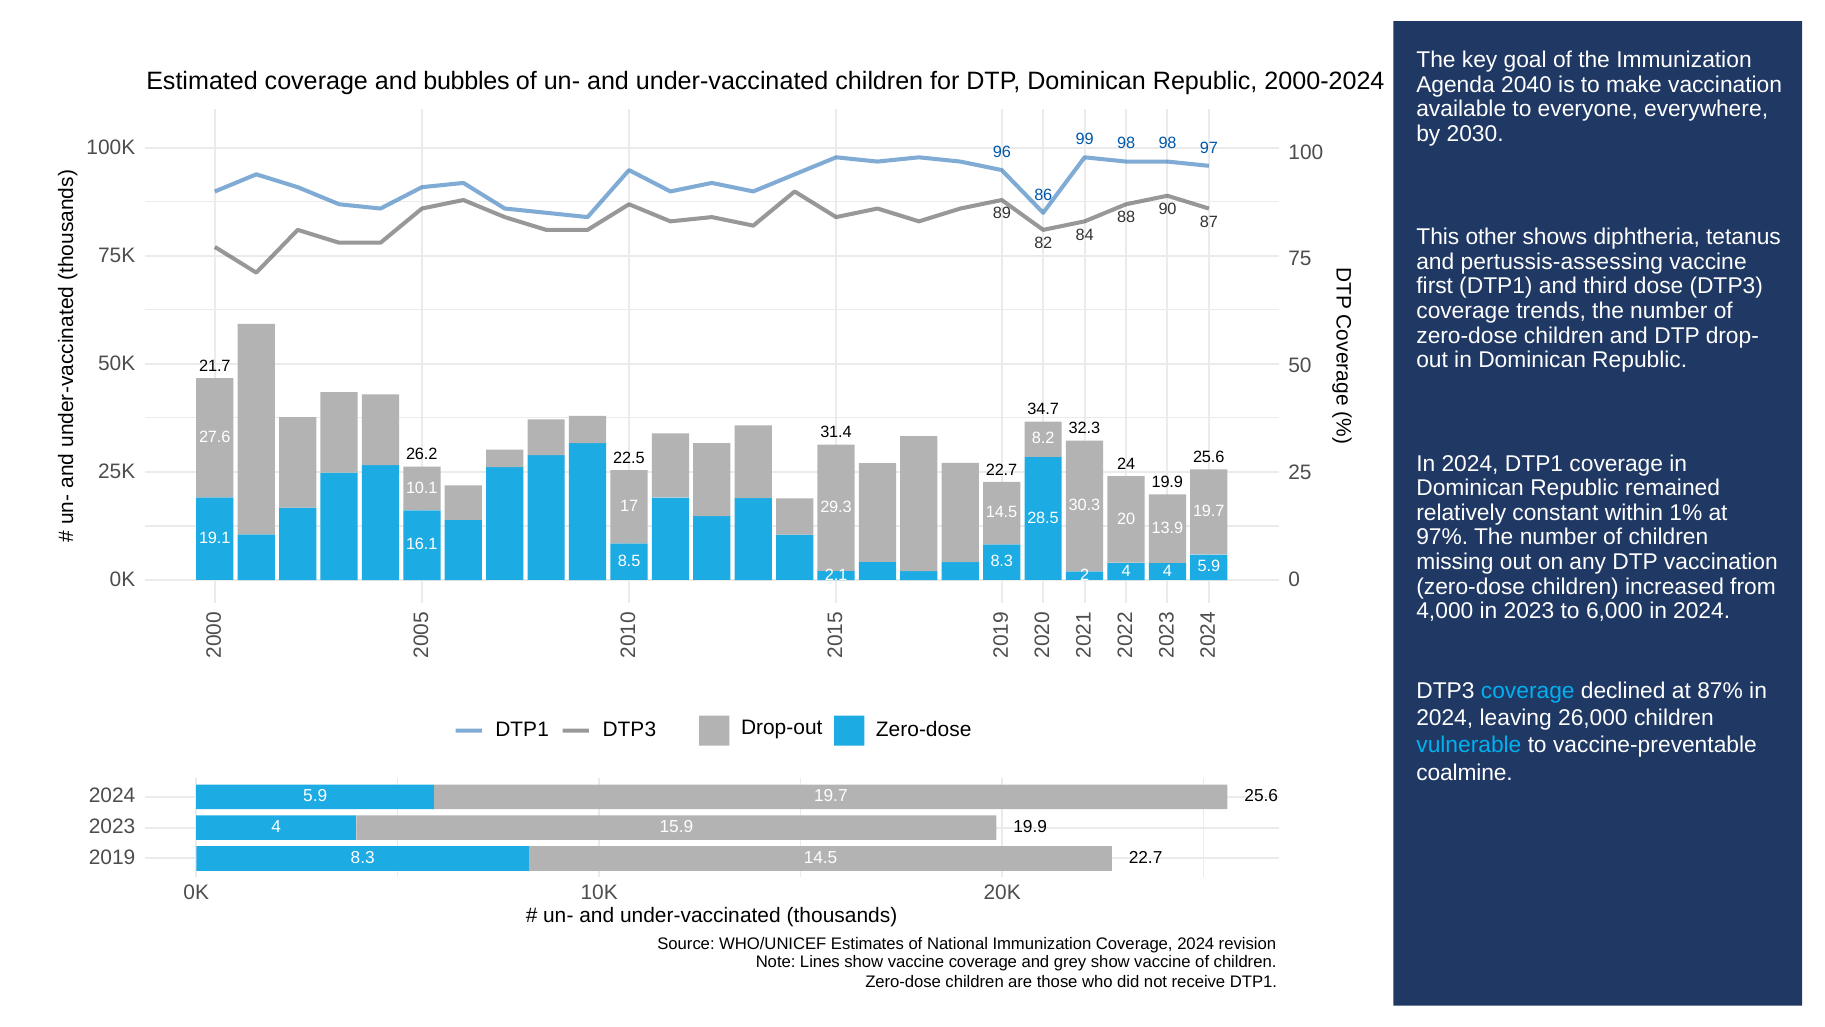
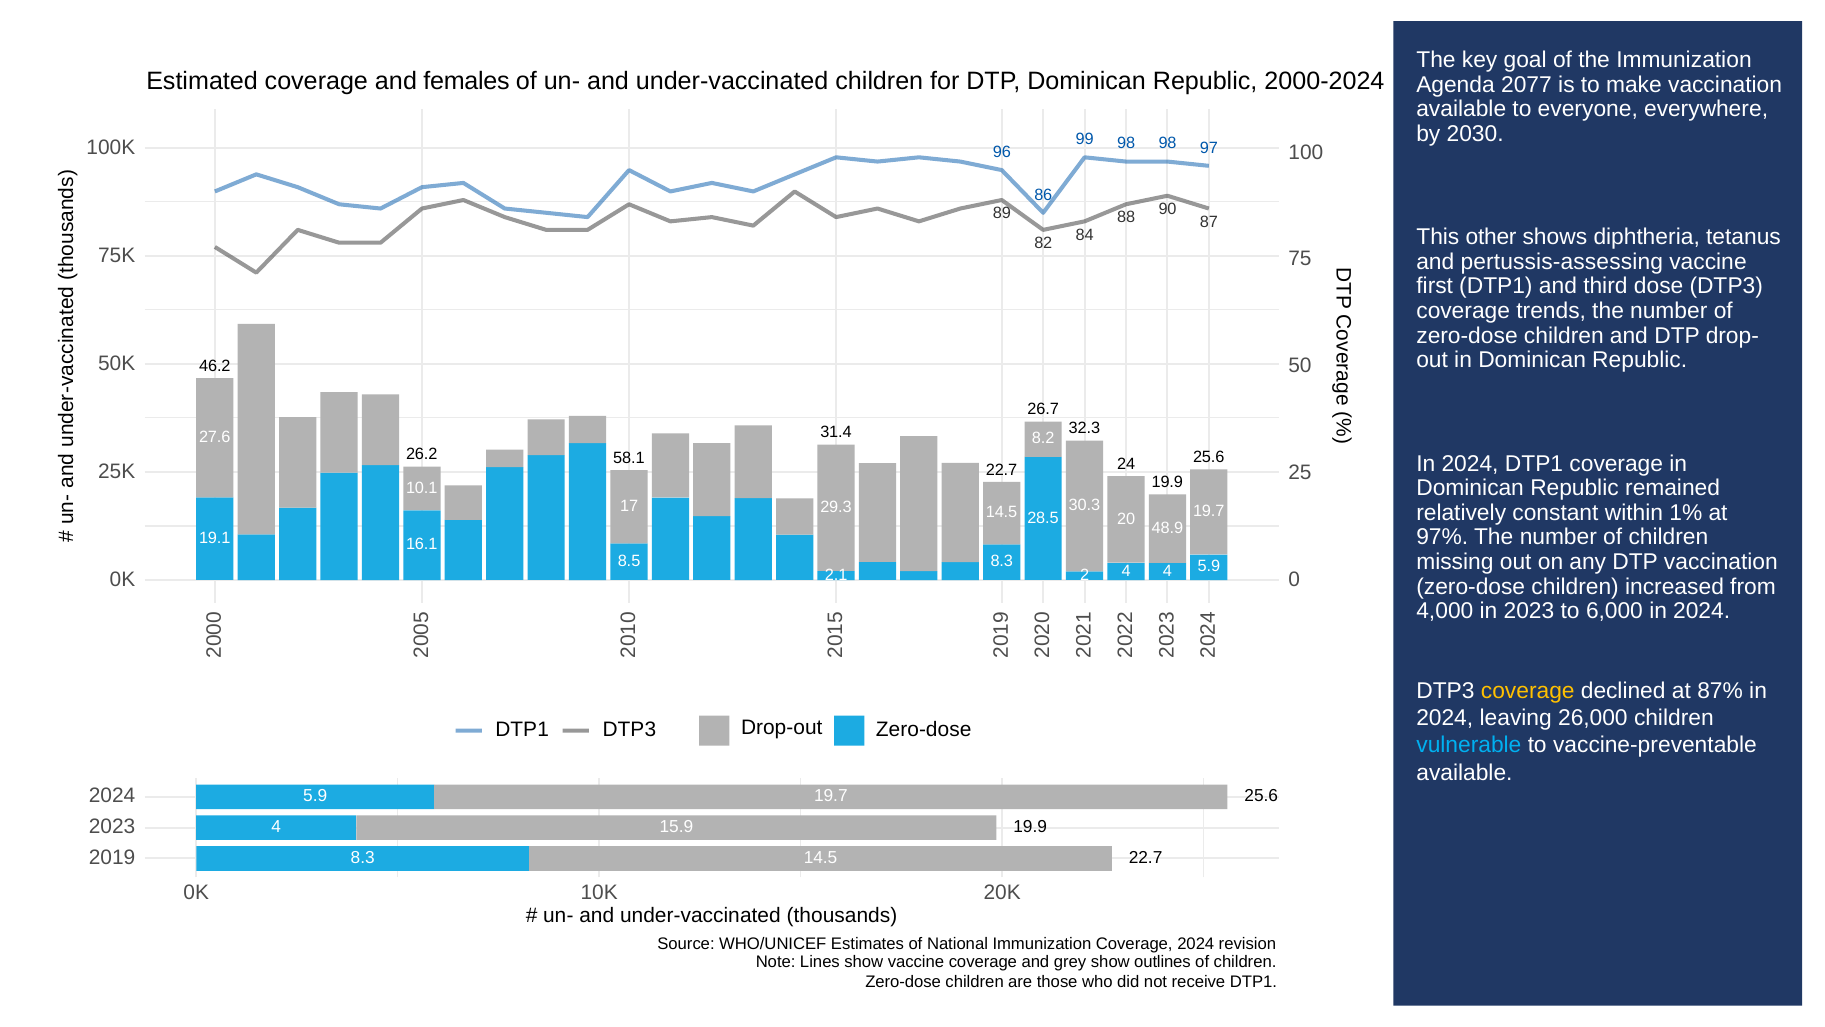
bubbles: bubbles -> females (467, 81)
2040: 2040 -> 2077 (1526, 85)
21.7: 21.7 -> 46.2 (215, 366)
34.7: 34.7 -> 26.7 (1043, 409)
22.5: 22.5 -> 58.1 (629, 458)
13.9: 13.9 -> 48.9 (1167, 528)
coverage colour: light blue -> yellow (1528, 690)
coalmine: coalmine -> available (1464, 772)
vaccine: vaccine -> outlines (1162, 962)
